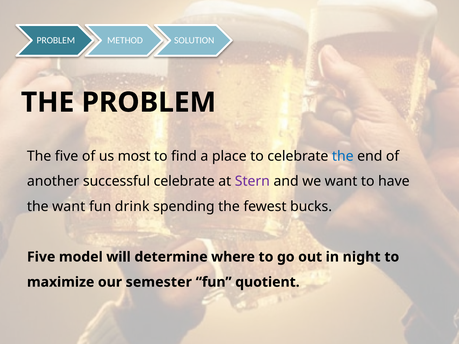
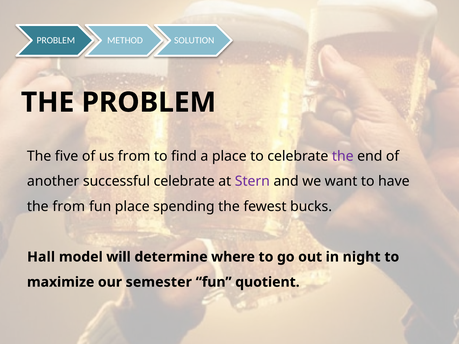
us most: most -> from (134, 156)
the colour: blue -> purple (343, 156)
the want: want -> from (69, 207)
fun drink: drink -> place (132, 207)
Five: Five -> Hall (41, 257)
